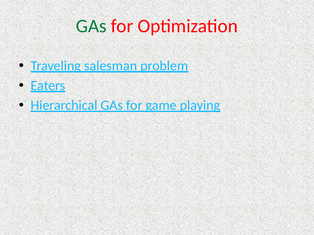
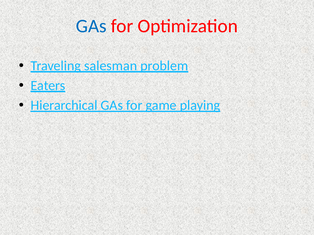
GAs colour: green -> blue (91, 26)
